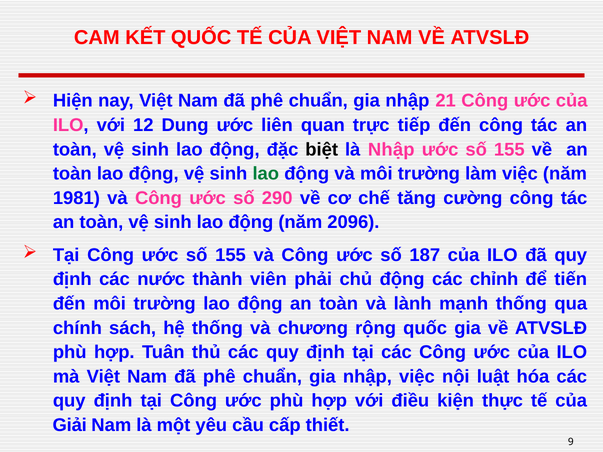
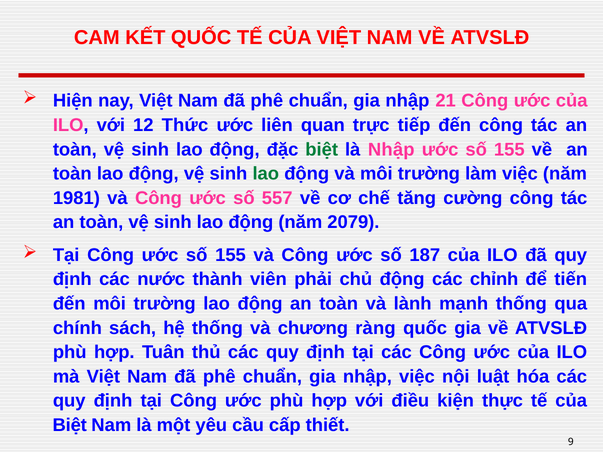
Dung: Dung -> Thức (185, 125)
biệt colour: black -> green (322, 150)
290: 290 -> 557 (277, 198)
2096: 2096 -> 2079 (353, 223)
rộng: rộng -> ràng (375, 328)
Giải: Giải -> Biệt (70, 425)
